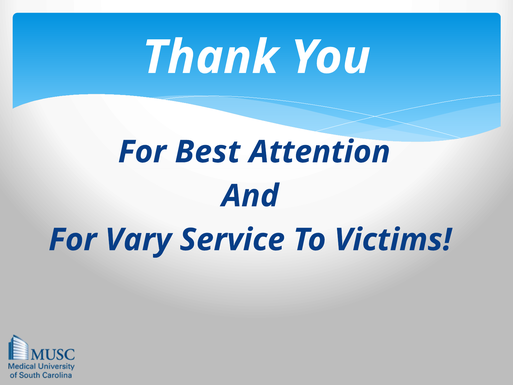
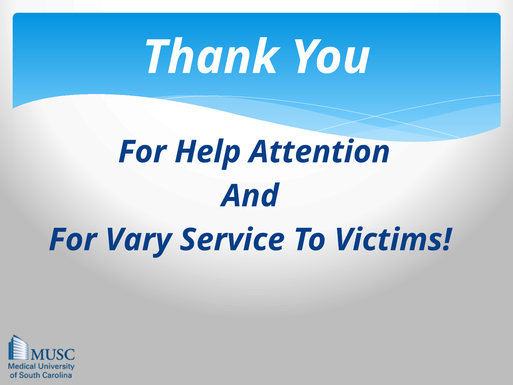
Best: Best -> Help (208, 152)
